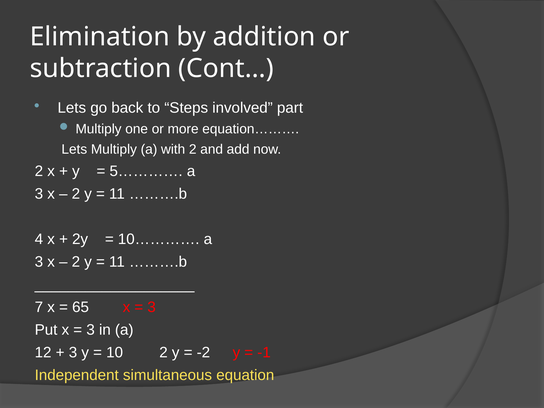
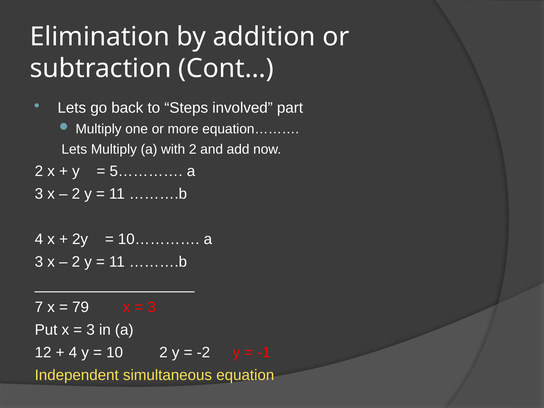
65: 65 -> 79 (81, 307)
3: 3 -> 4 (73, 353)
